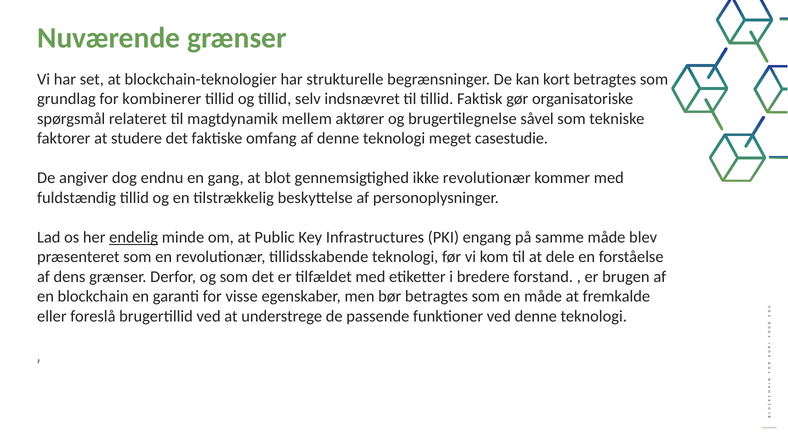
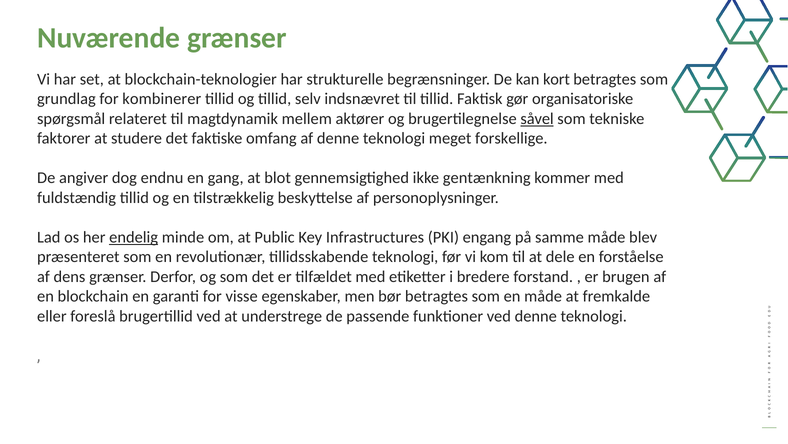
såvel underline: none -> present (537, 119)
casestudie: casestudie -> forskellige (511, 138)
ikke revolutionær: revolutionær -> gentænkning (487, 178)
